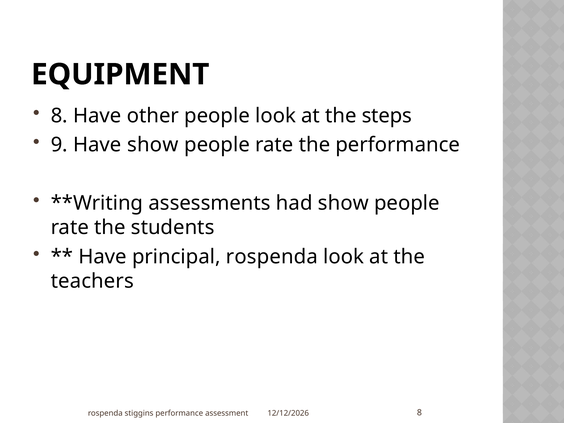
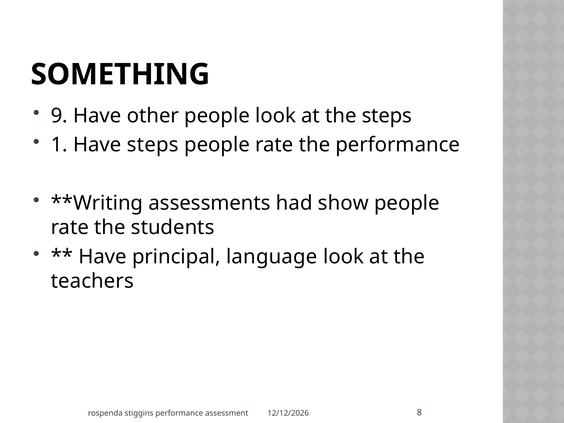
EQUIPMENT: EQUIPMENT -> SOMETHING (120, 74)
8: 8 -> 9 (59, 116)
9: 9 -> 1 (59, 145)
Have show: show -> steps (153, 145)
principal rospenda: rospenda -> language (272, 257)
